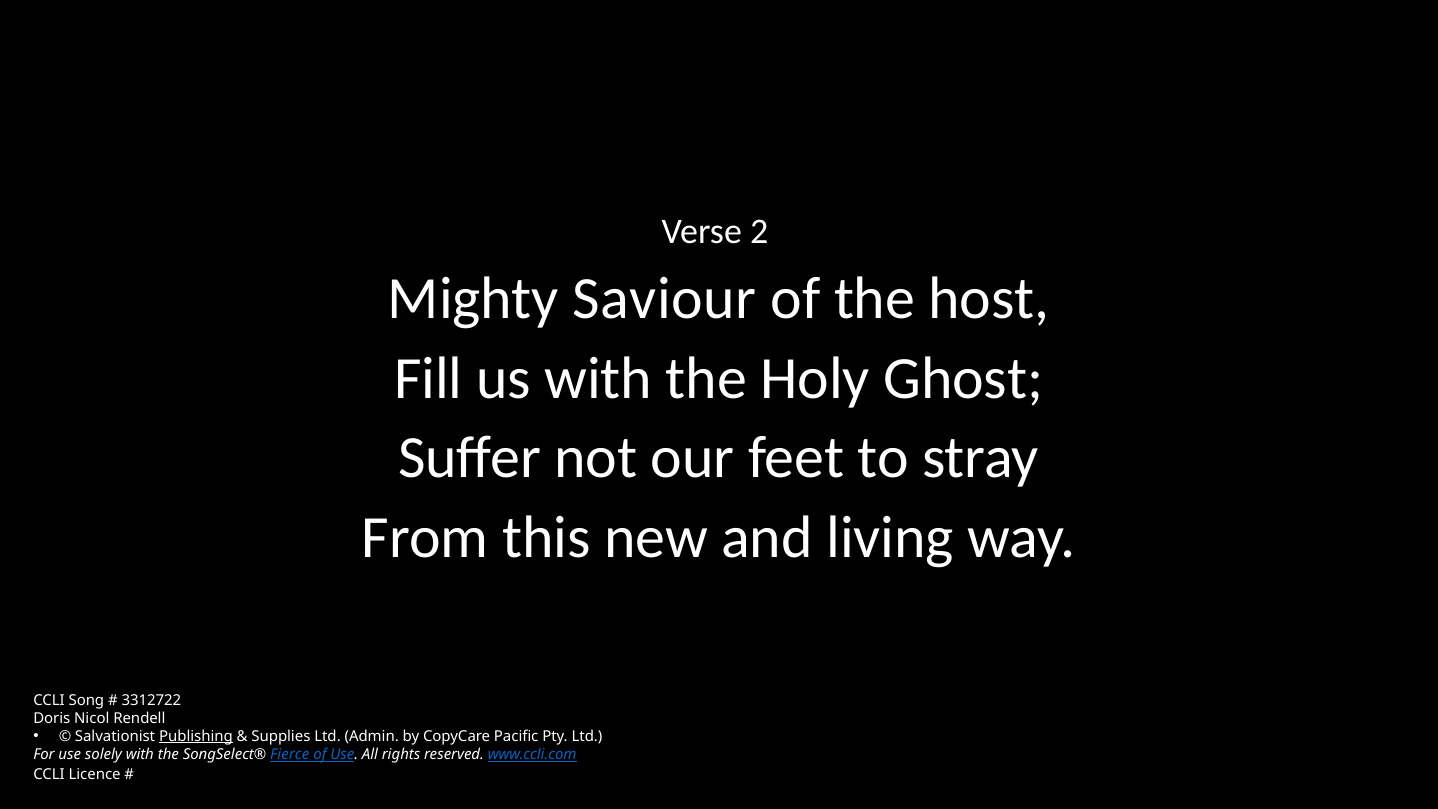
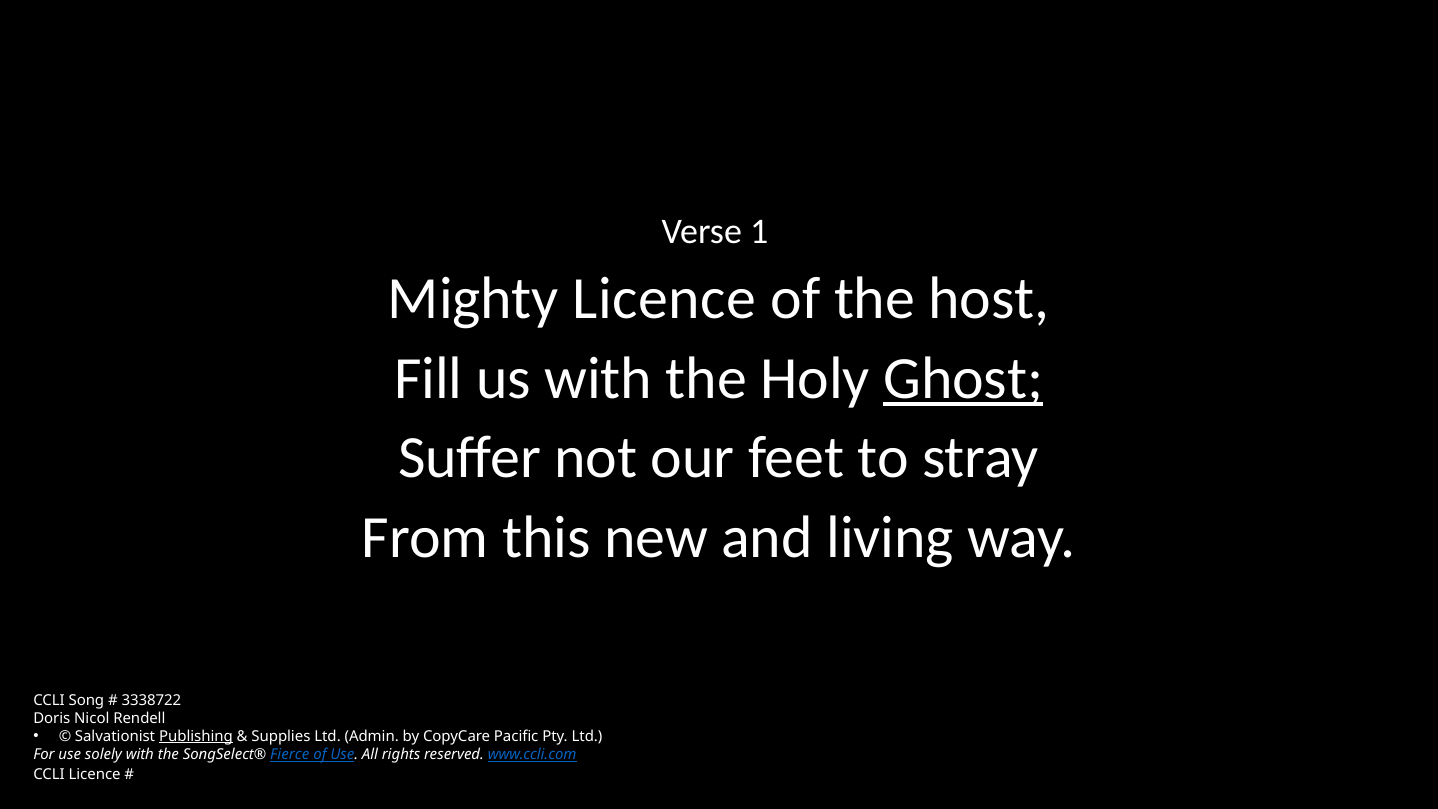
2: 2 -> 1 (759, 232)
Mighty Saviour: Saviour -> Licence (664, 299)
Ghost underline: none -> present (963, 378)
3312722: 3312722 -> 3338722 (151, 700)
